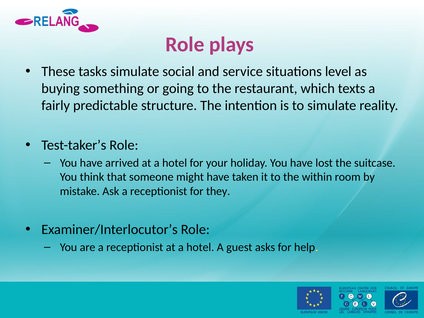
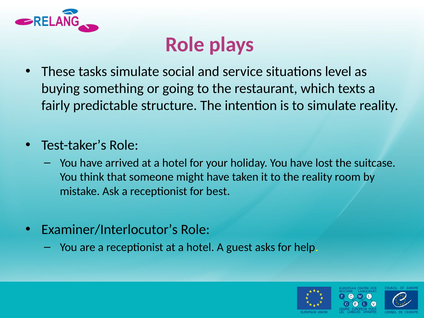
the within: within -> reality (317, 177)
they: they -> best (218, 191)
